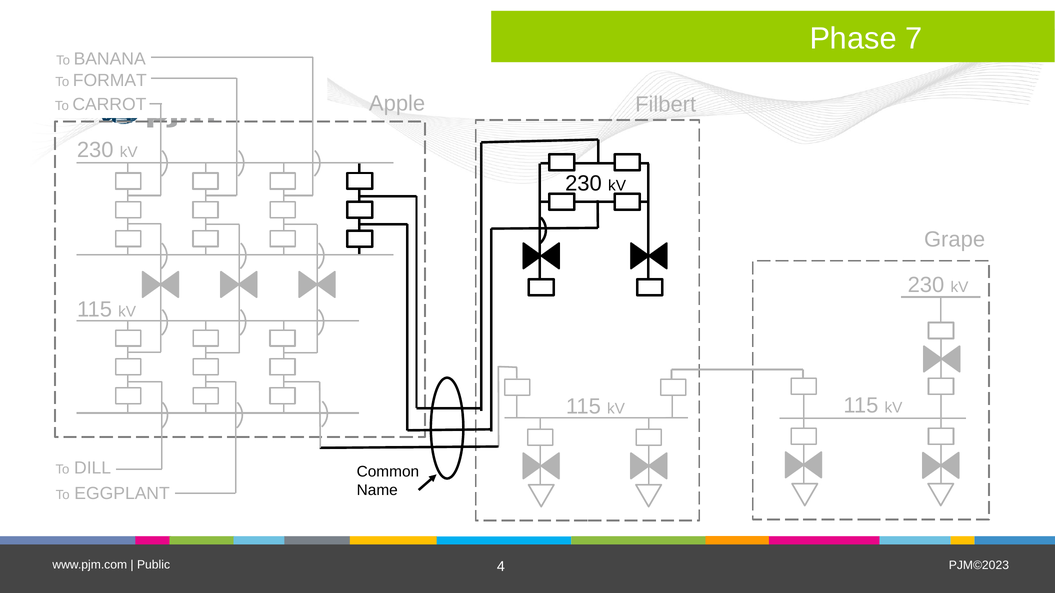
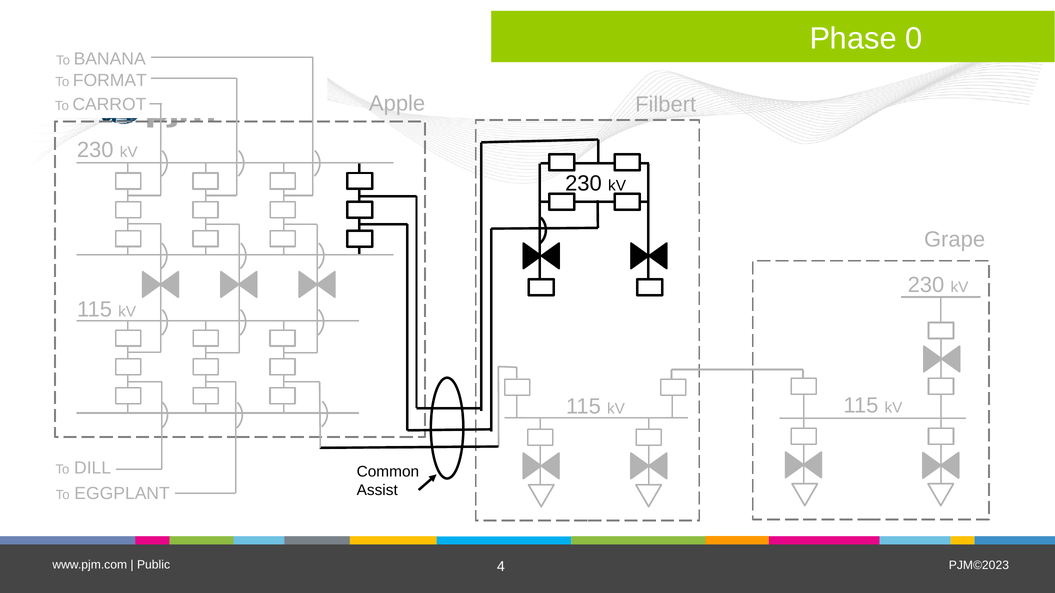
7: 7 -> 0 (914, 39)
Name: Name -> Assist (377, 490)
